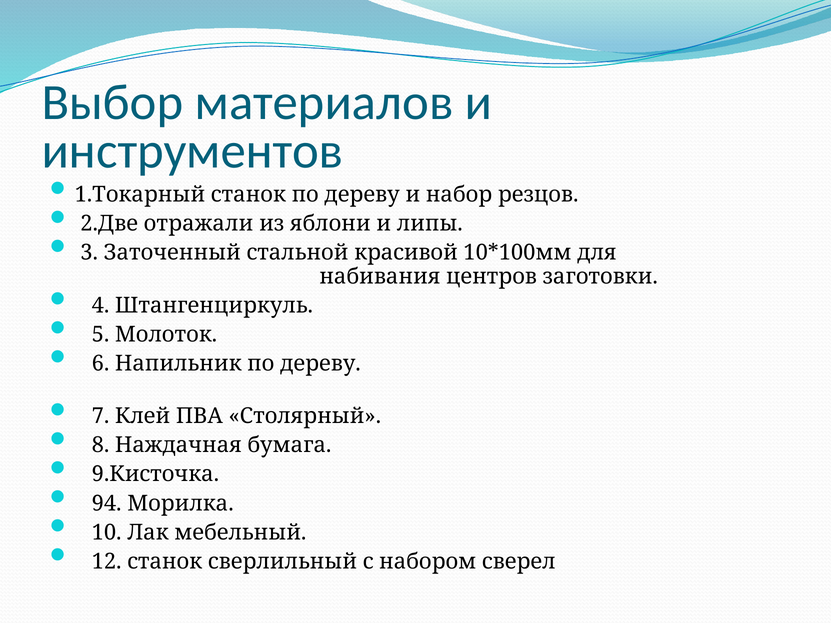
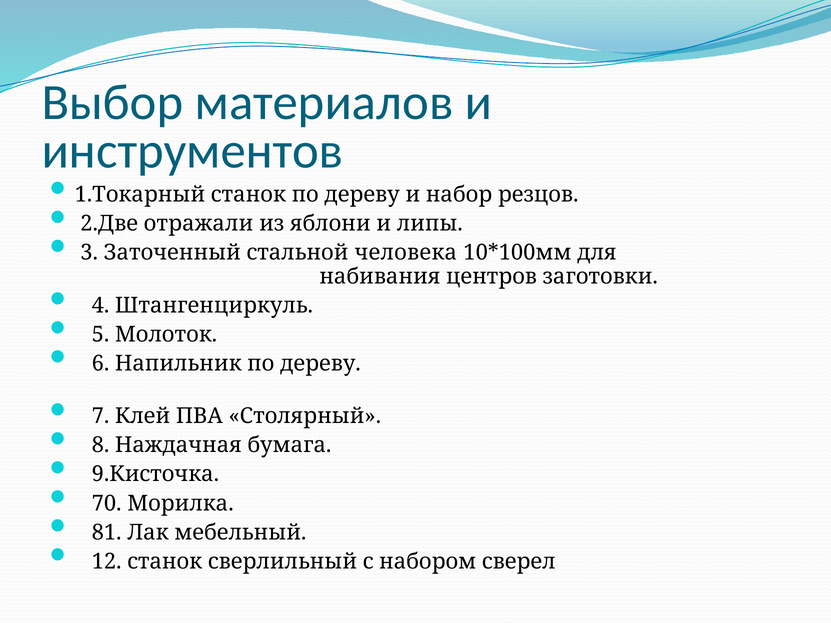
красивой: красивой -> человека (406, 253)
94: 94 -> 70 (107, 504)
10: 10 -> 81 (107, 533)
